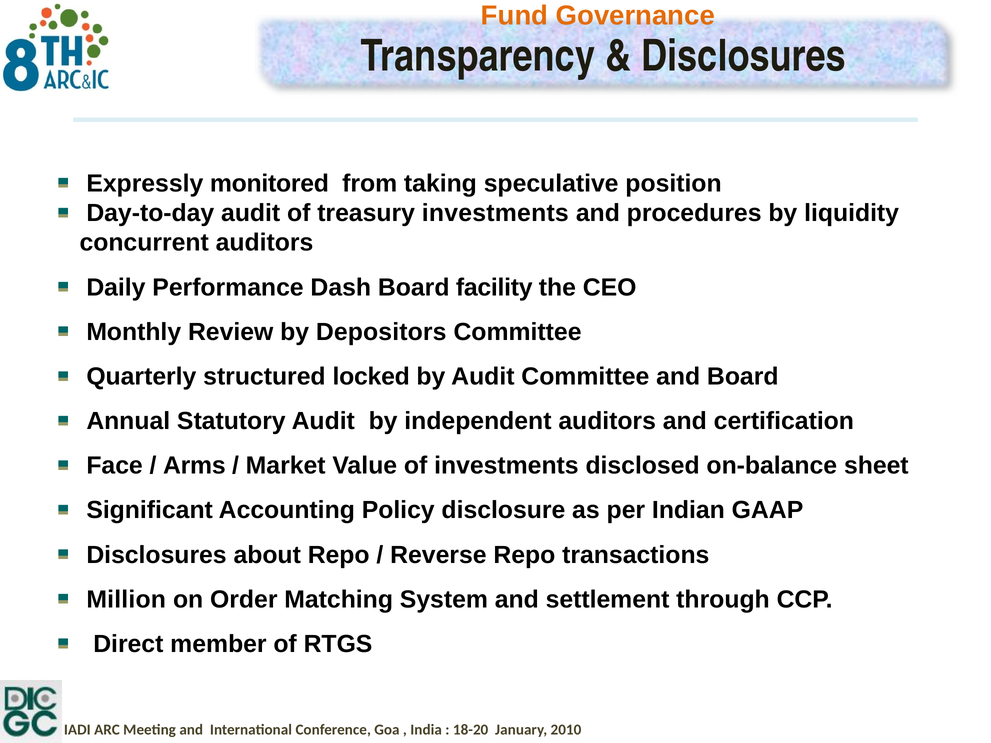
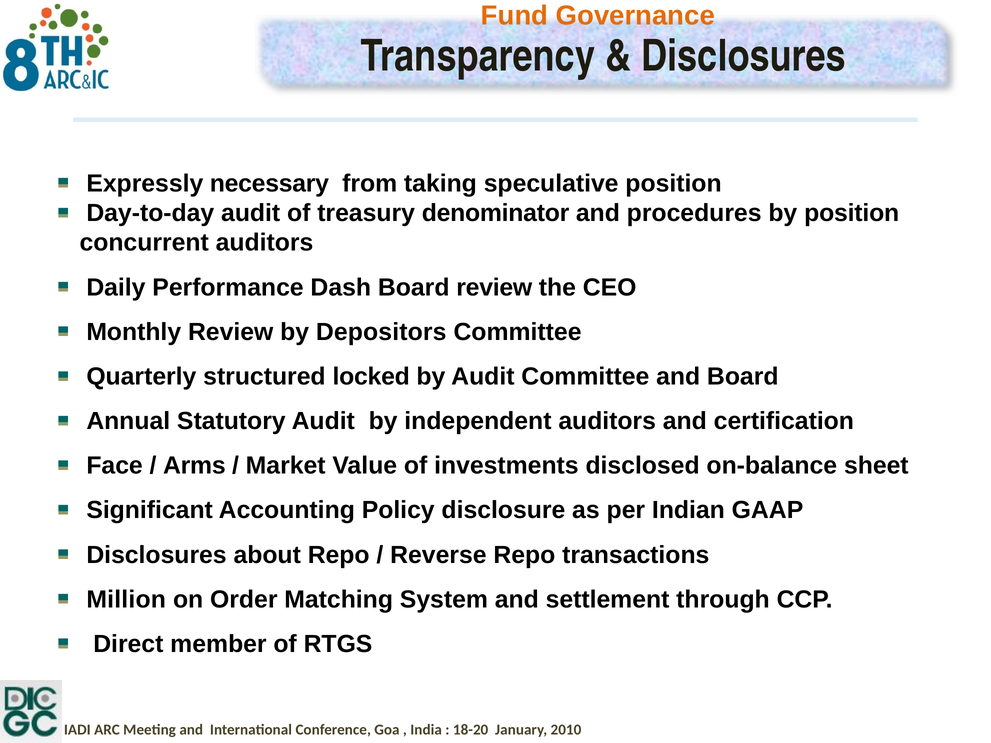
monitored: monitored -> necessary (269, 183)
treasury investments: investments -> denominator (496, 213)
by liquidity: liquidity -> position (852, 213)
Board facility: facility -> review (494, 287)
